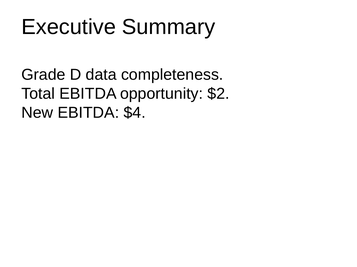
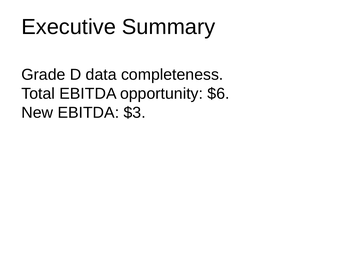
$2: $2 -> $6 (218, 94)
$4: $4 -> $3 (135, 113)
